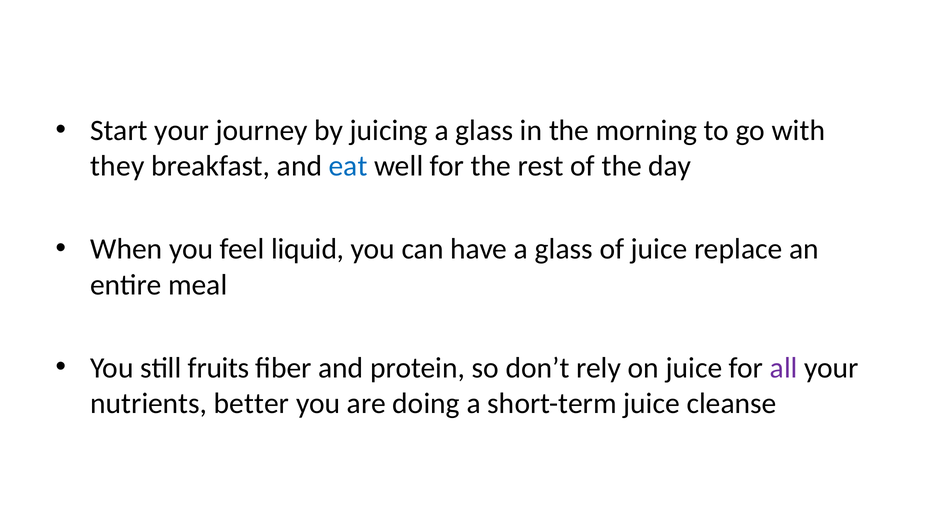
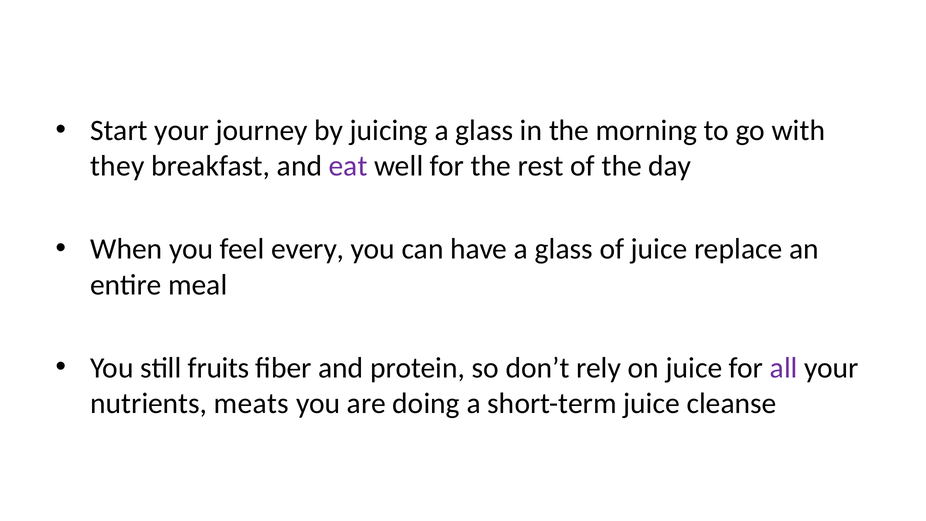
eat colour: blue -> purple (348, 166)
liquid: liquid -> every (308, 249)
better: better -> meats (251, 403)
